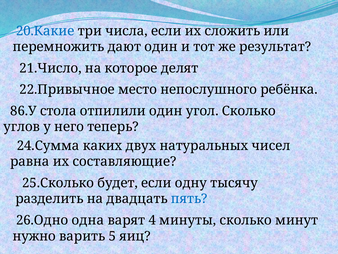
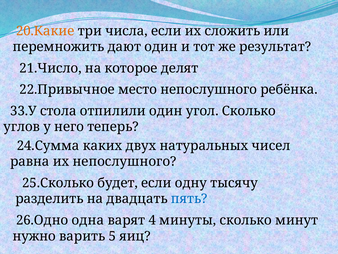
20.Какие colour: blue -> orange (45, 31)
86.У: 86.У -> 33.У (23, 111)
их составляющие: составляющие -> непослушного (125, 161)
